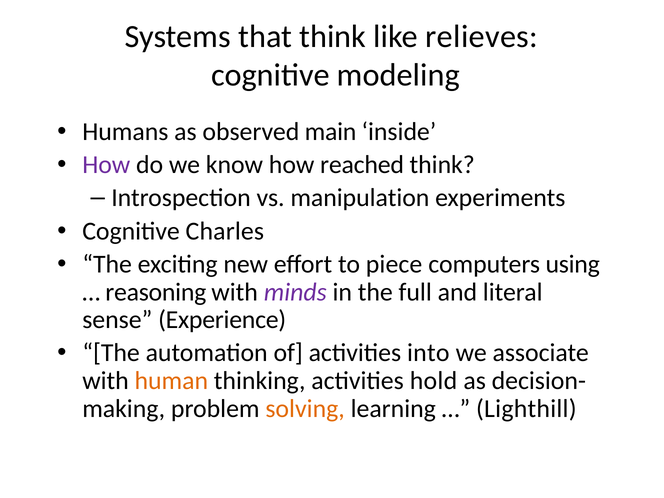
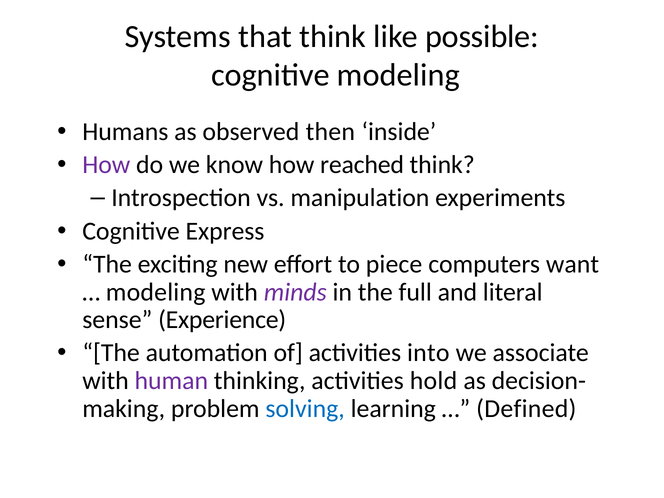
relieves: relieves -> possible (482, 36)
main: main -> then (330, 132)
Charles: Charles -> Express (225, 231)
using: using -> want (572, 264)
reasoning: reasoning -> modeling (156, 292)
human colour: orange -> purple (171, 381)
solving colour: orange -> blue (305, 409)
Lighthill: Lighthill -> Defined (526, 409)
